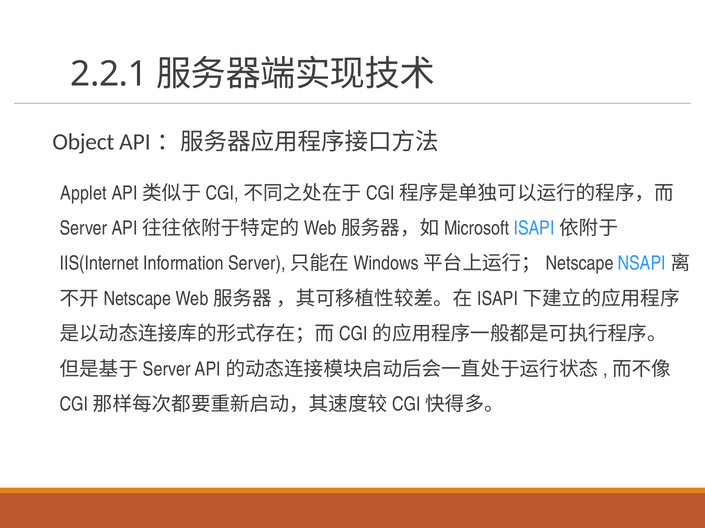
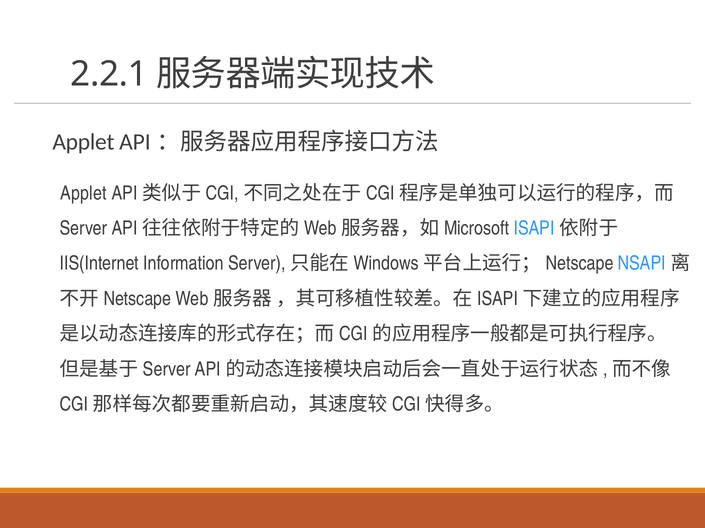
Object: Object -> Applet (83, 142)
